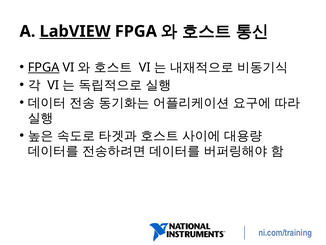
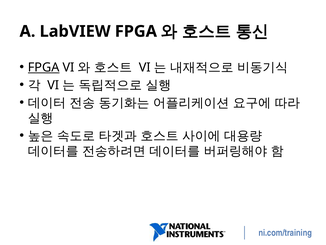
LabVIEW underline: present -> none (75, 31)
